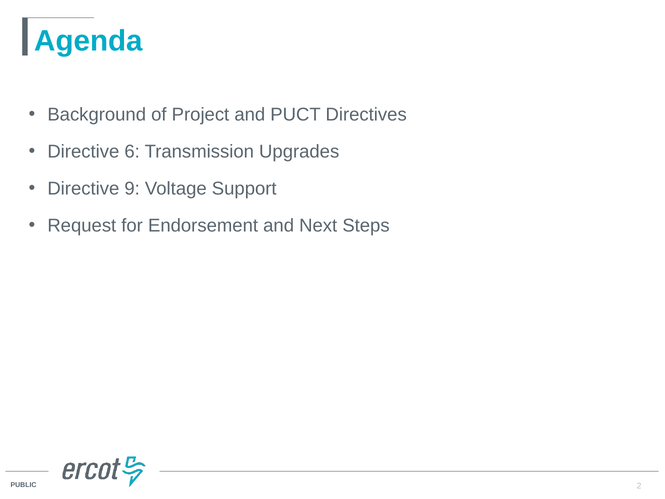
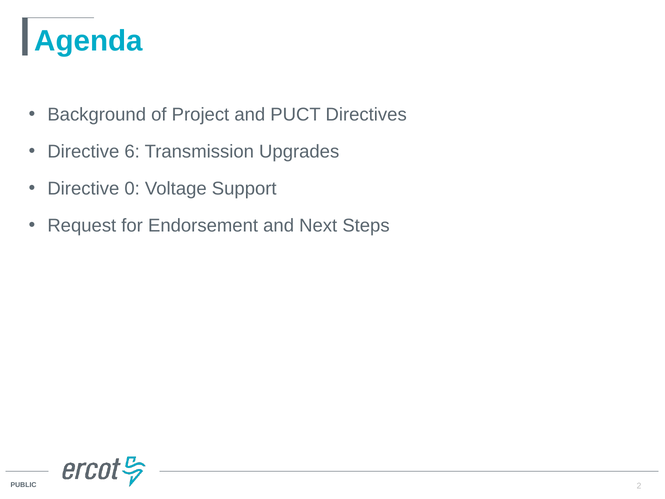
9: 9 -> 0 (132, 188)
